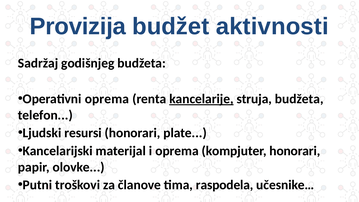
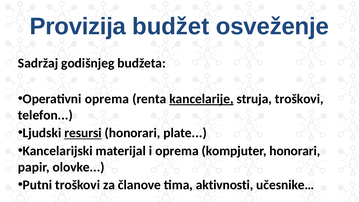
aktivnosti: aktivnosti -> osveženje (272, 27)
struja budžeta: budžeta -> troškovi (299, 99)
resursi underline: none -> present (83, 133)
raspodela: raspodela -> aktivnosti (225, 185)
